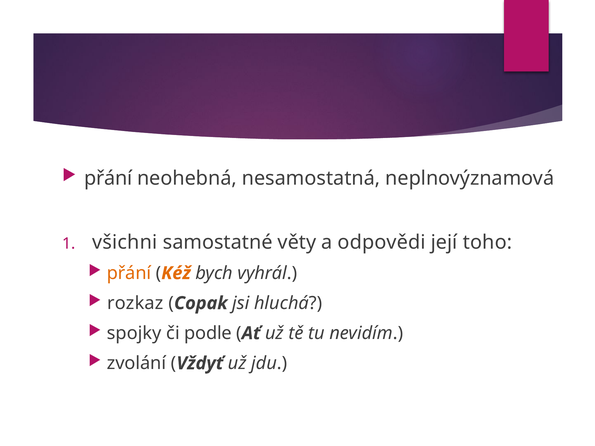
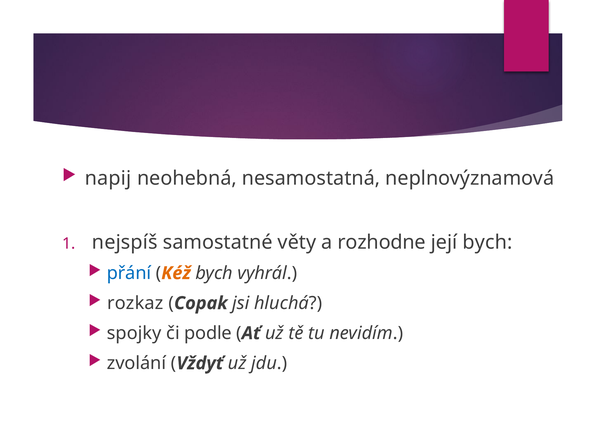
přání: přání -> napij (108, 178)
všichni: všichni -> nejspíš (125, 242)
odpovědi: odpovědi -> rozhodne (382, 242)
její toho: toho -> bych (487, 242)
přání colour: orange -> blue (129, 273)
